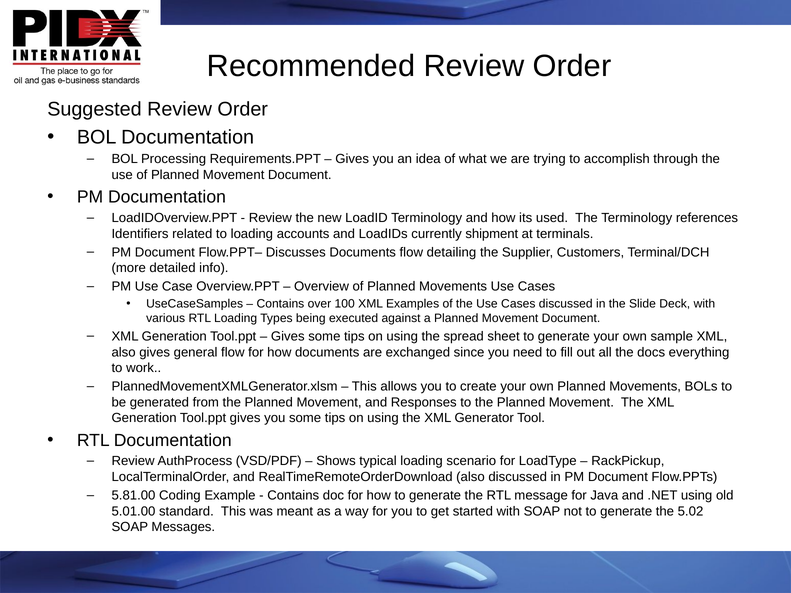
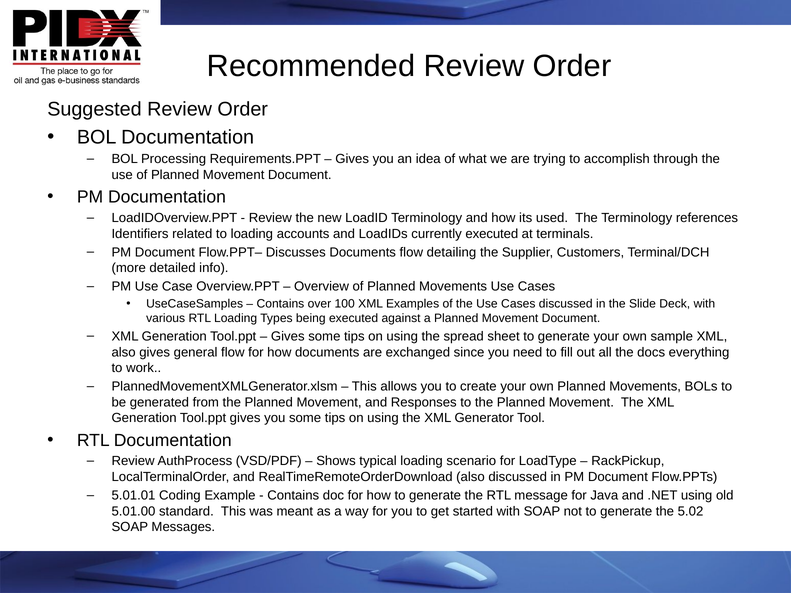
currently shipment: shipment -> executed (492, 234)
5.81.00: 5.81.00 -> 5.01.01 (133, 496)
